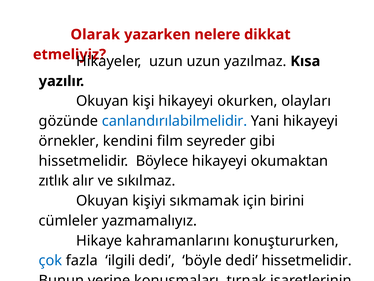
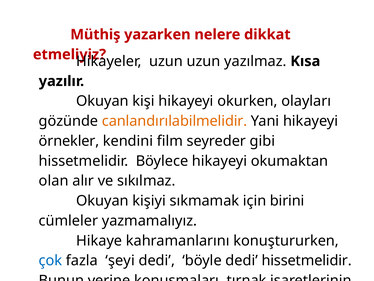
Olarak: Olarak -> Müthiş (95, 34)
canlandırılabilmelidir colour: blue -> orange (175, 121)
zıtlık: zıtlık -> olan (54, 181)
ilgili: ilgili -> şeyi (120, 260)
